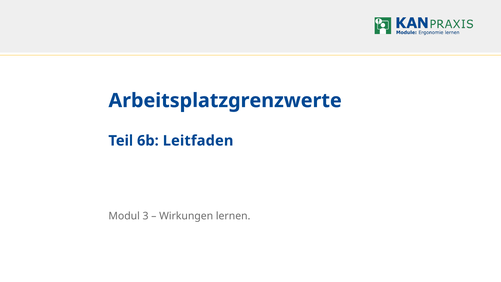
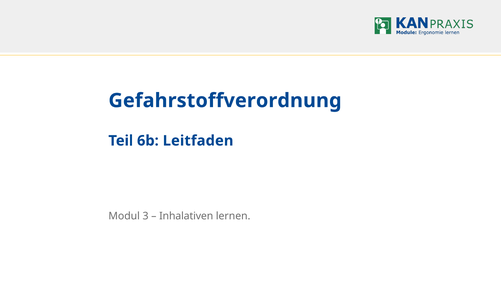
Arbeitsplatzgrenzwerte: Arbeitsplatzgrenzwerte -> Gefahrstoffverordnung (225, 101)
Wirkungen: Wirkungen -> Inhalativen (186, 216)
